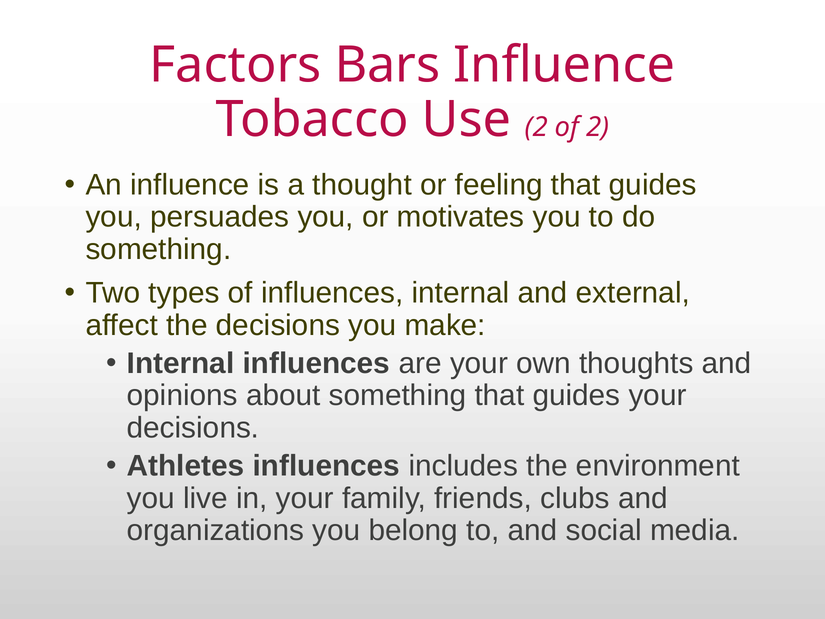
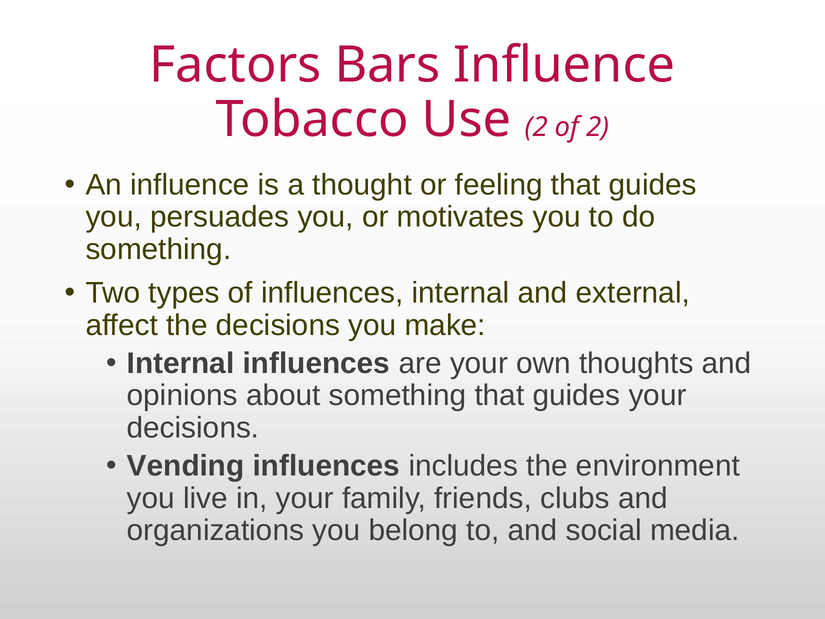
Athletes: Athletes -> Vending (186, 466)
